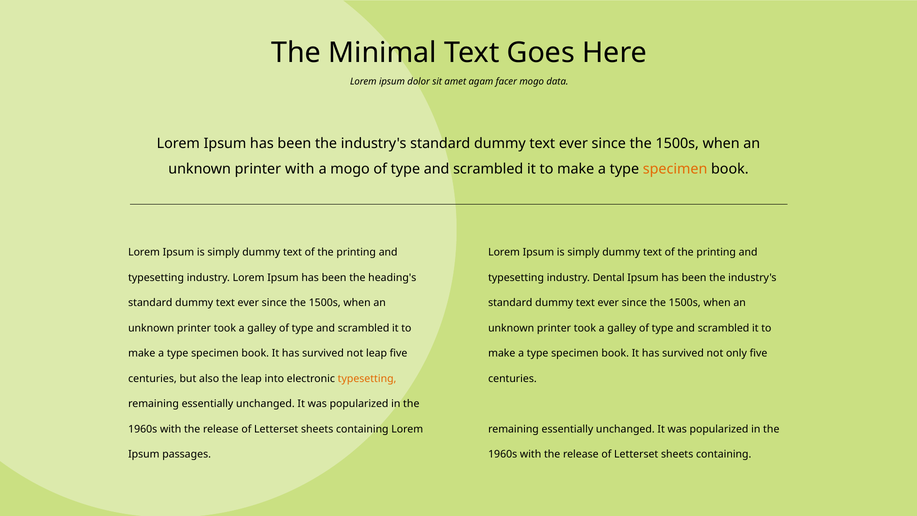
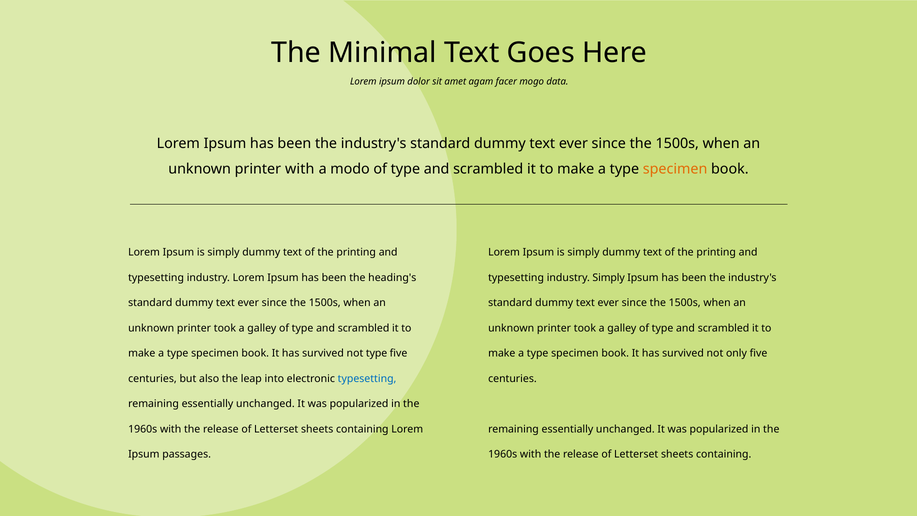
a mogo: mogo -> modo (350, 169)
industry Dental: Dental -> Simply (609, 277)
not leap: leap -> type (377, 353)
typesetting colour: orange -> blue (367, 378)
